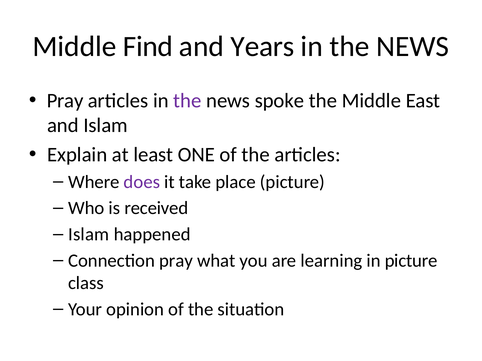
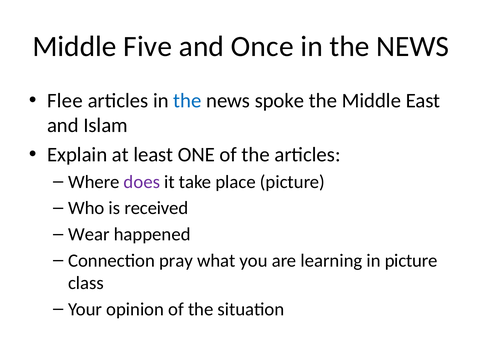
Find: Find -> Five (148, 47)
Years: Years -> Once (262, 47)
Pray: Pray -> Flee (65, 101)
the colour: purple -> blue (187, 101)
Islam: Islam -> Wear (89, 235)
